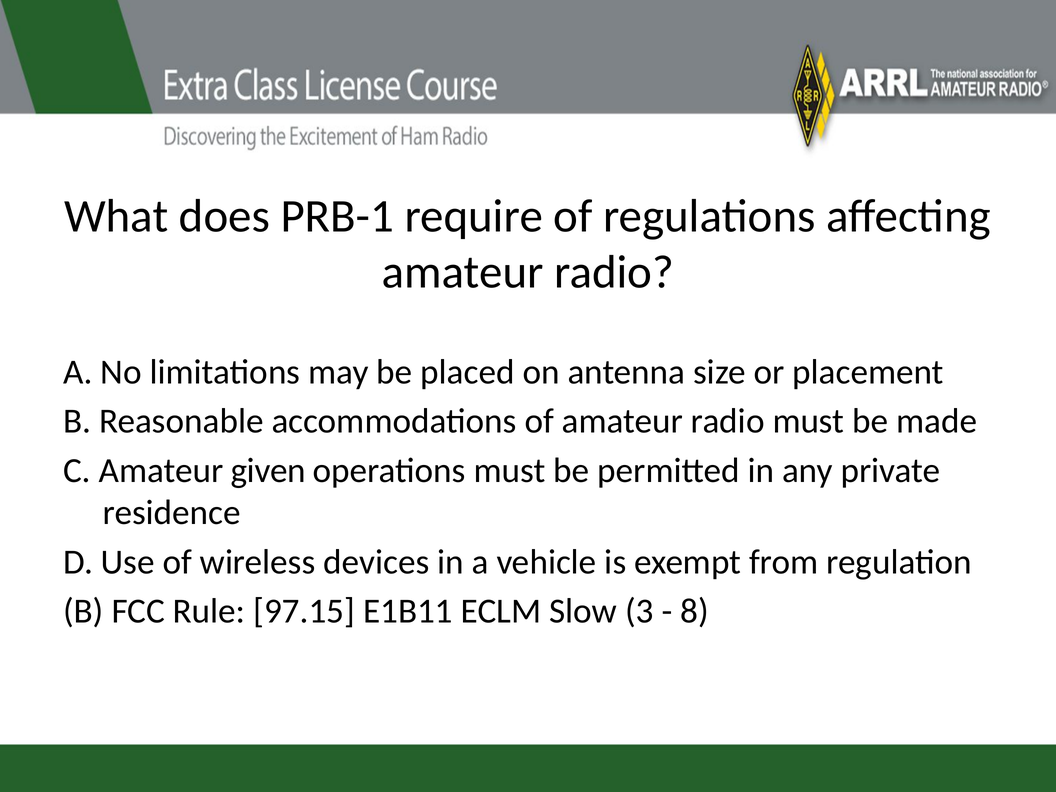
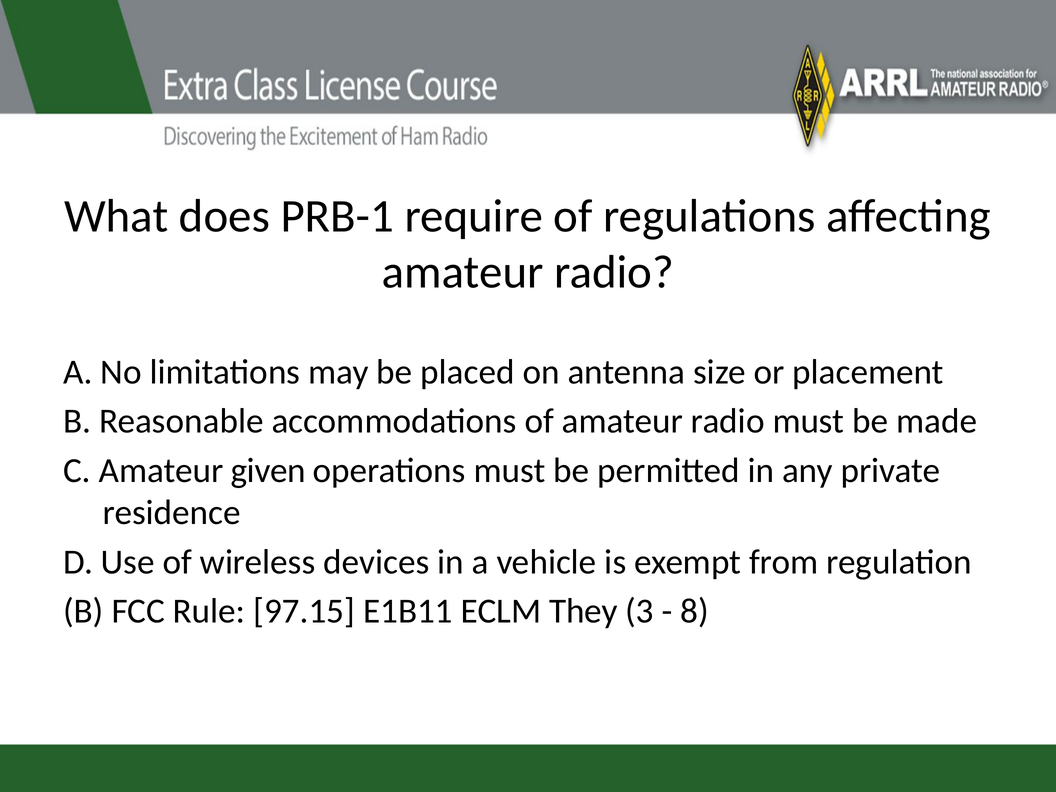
Slow: Slow -> They (583, 611)
